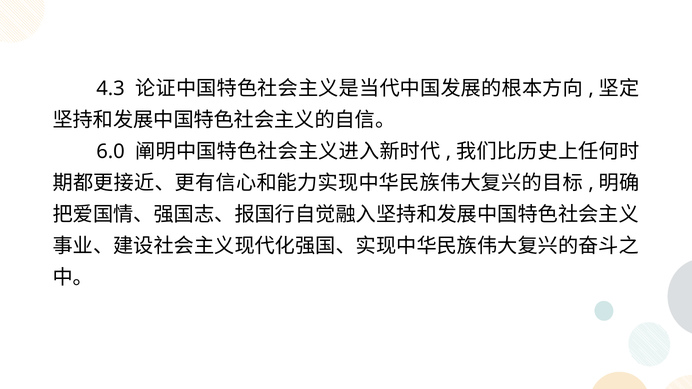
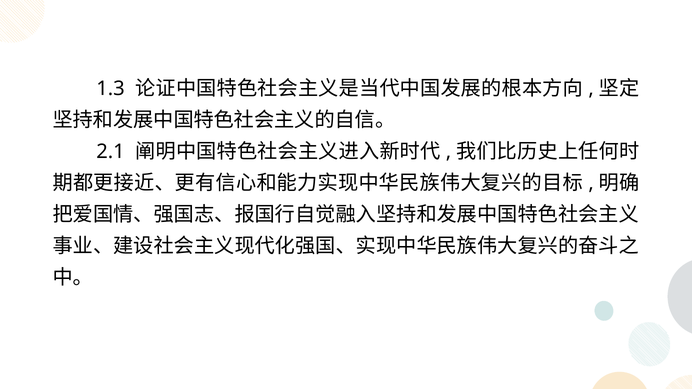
4.3: 4.3 -> 1.3 (111, 89)
6.0: 6.0 -> 2.1 (111, 152)
